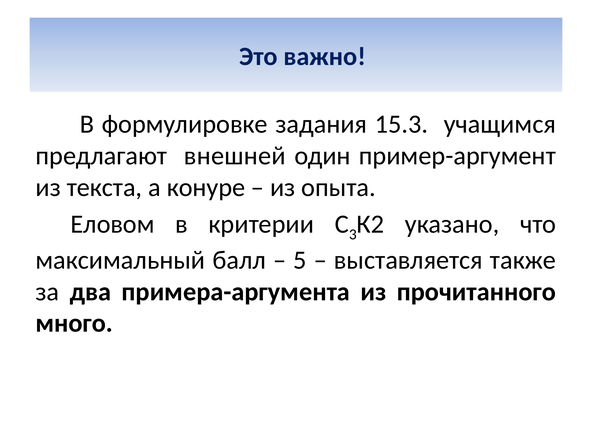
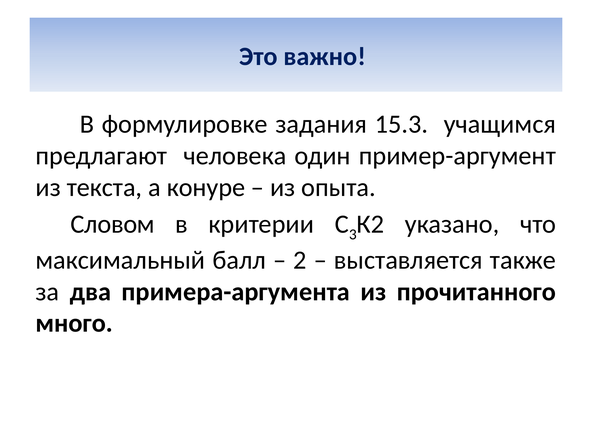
внешней: внешней -> человека (235, 156)
Еловом: Еловом -> Словом (113, 224)
5: 5 -> 2 (300, 260)
